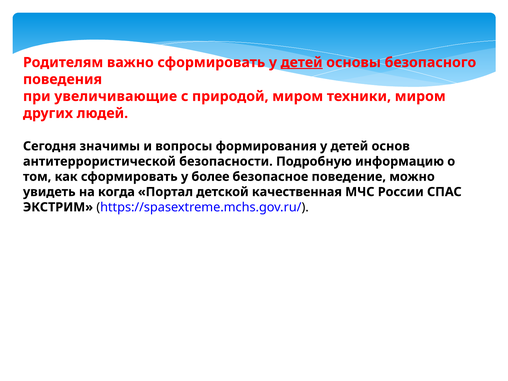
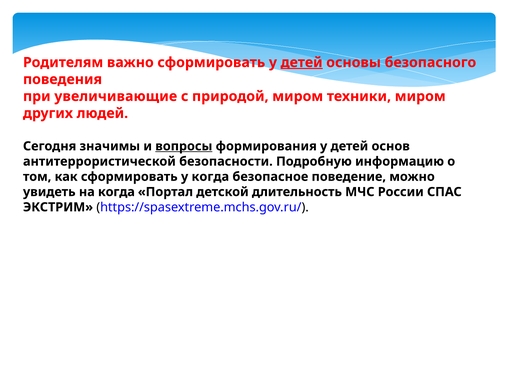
вопросы underline: none -> present (184, 146)
у более: более -> когда (210, 177)
качественная: качественная -> длительность (297, 192)
